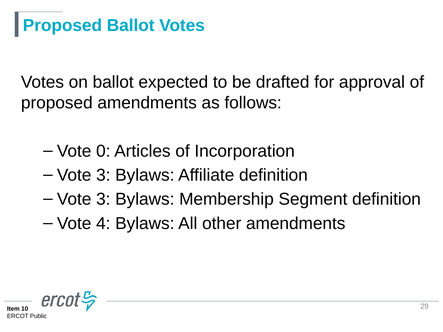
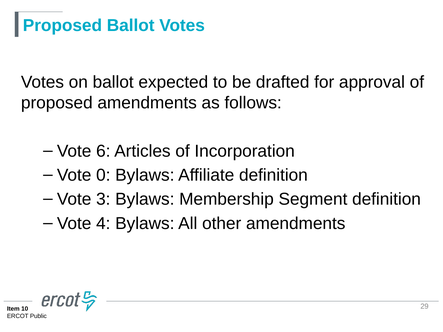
0: 0 -> 6 (103, 151)
3: 3 -> 0 (103, 175)
